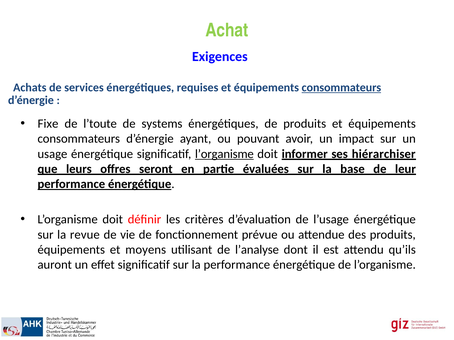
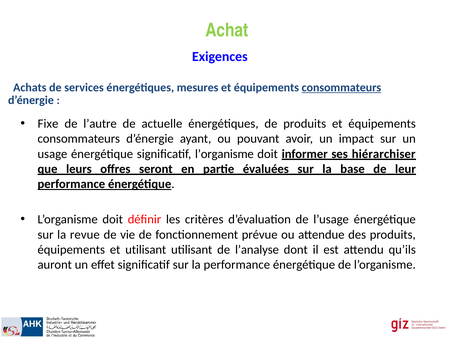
requises: requises -> mesures (198, 88)
l’toute: l’toute -> l’autre (100, 124)
systems: systems -> actuelle (162, 124)
l’organisme underline: present -> none (224, 154)
et moyens: moyens -> utilisant (146, 250)
